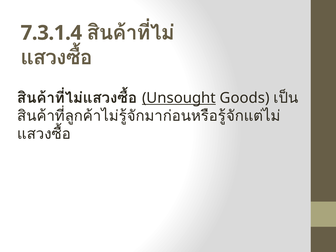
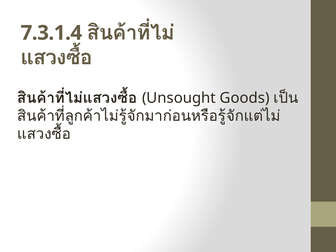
Unsought underline: present -> none (179, 98)
